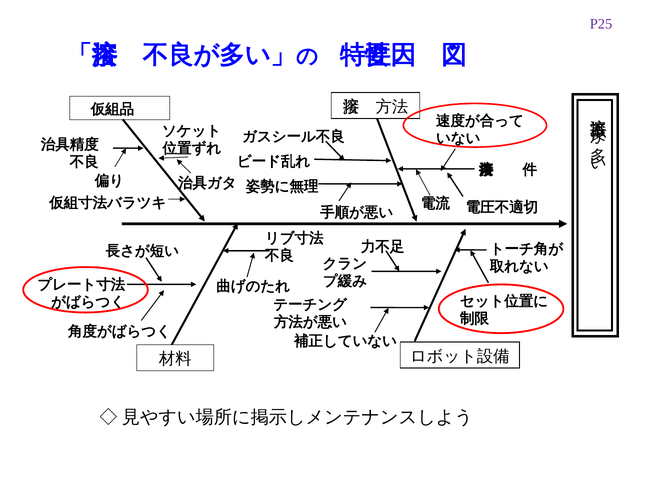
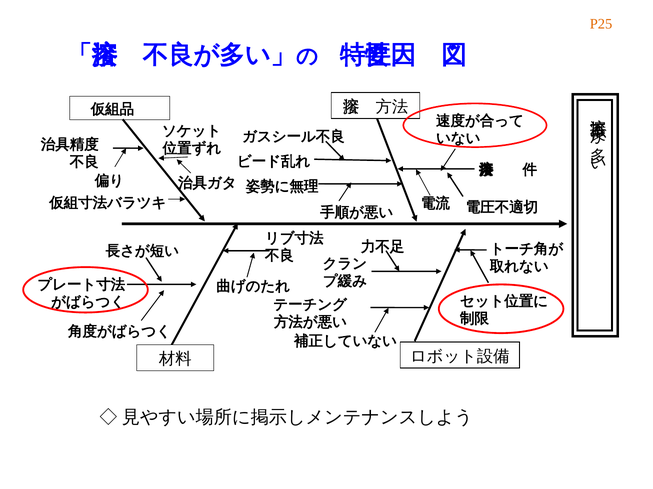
P25 colour: purple -> orange (601, 24)
